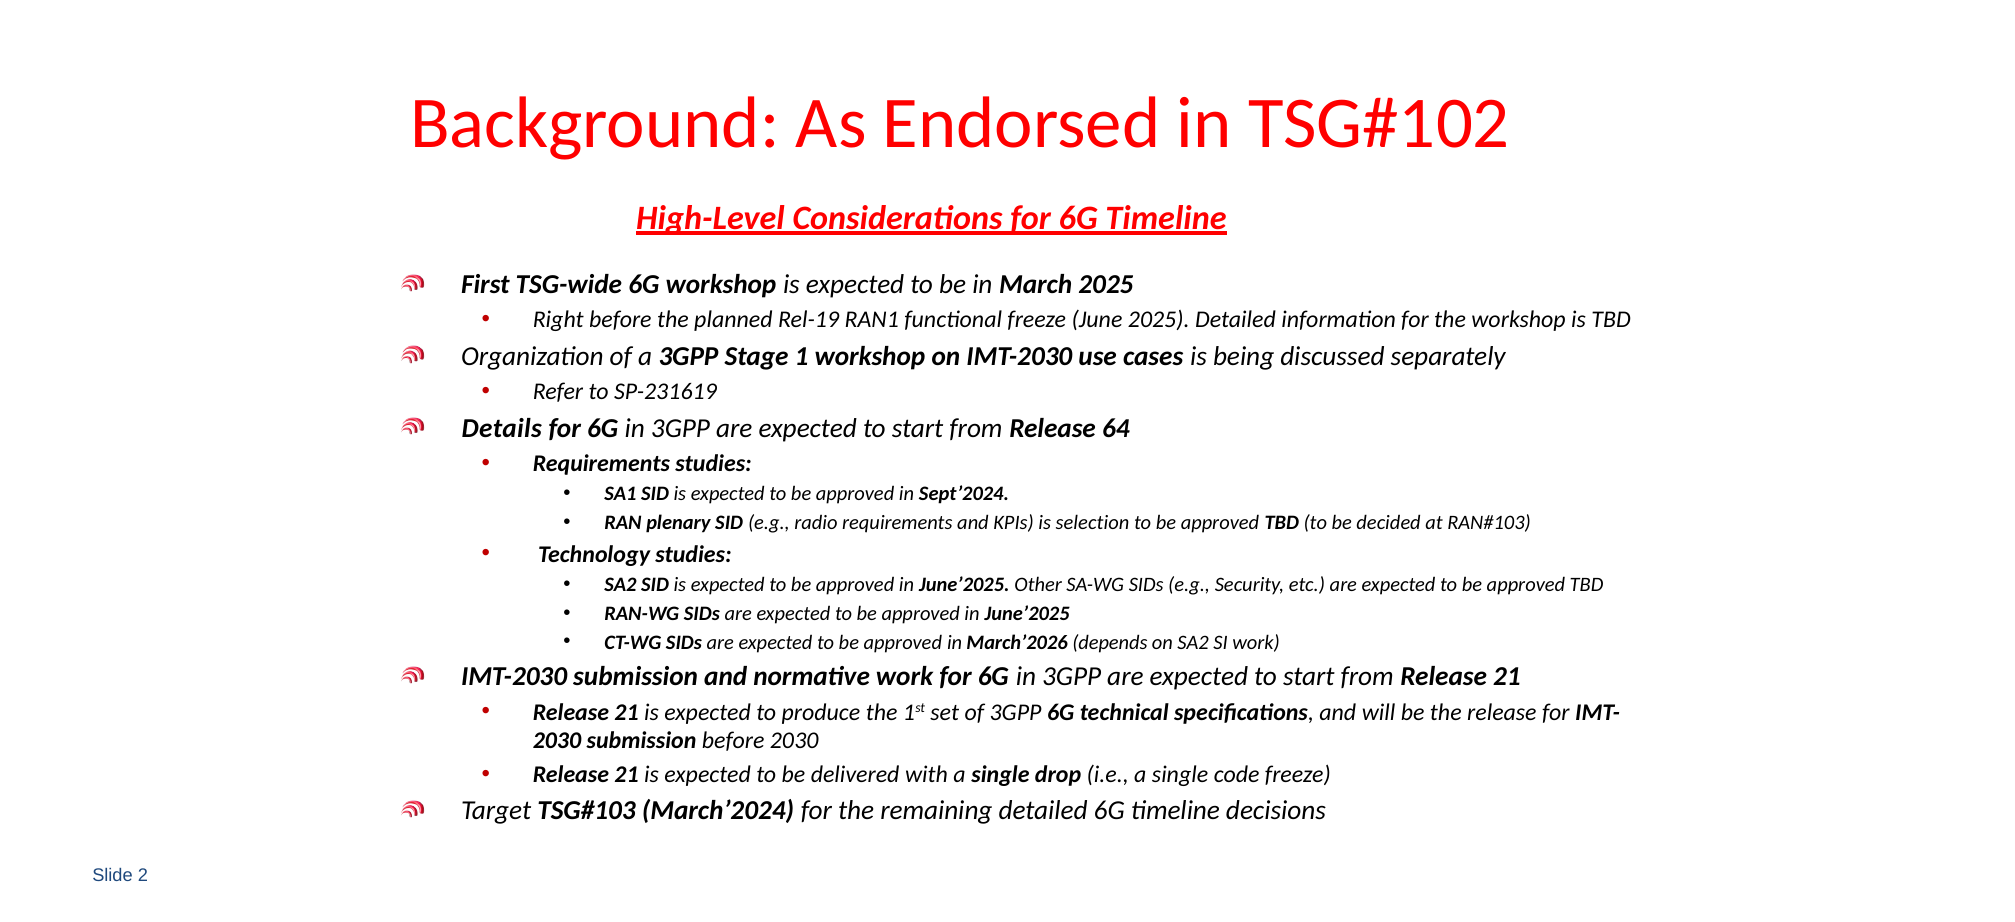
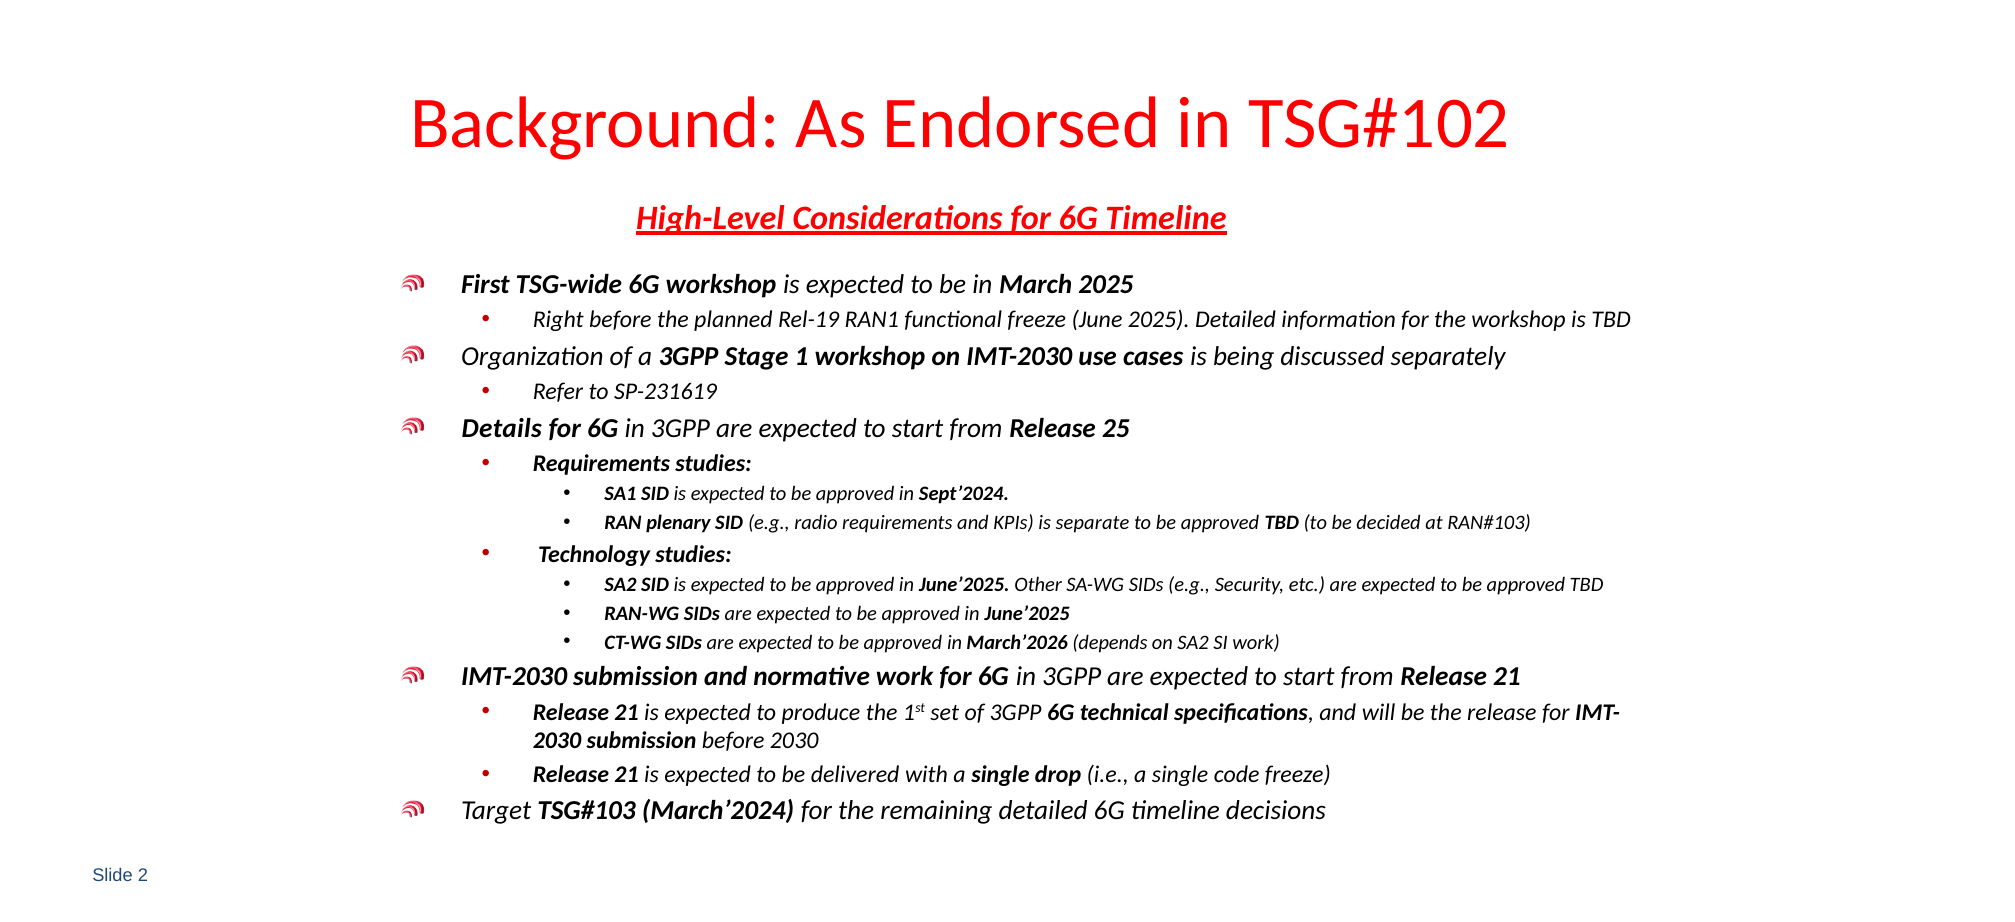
64: 64 -> 25 (1116, 428)
selection: selection -> separate (1093, 522)
